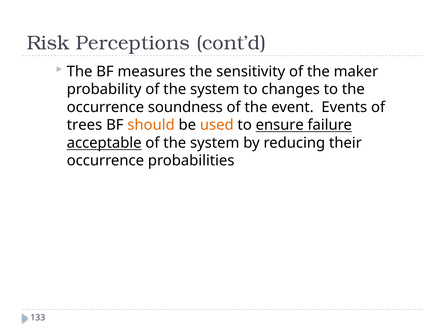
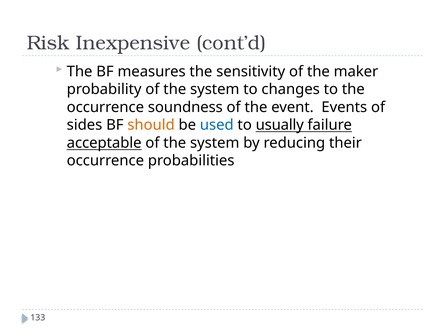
Perceptions: Perceptions -> Inexpensive (133, 43)
trees: trees -> sides (85, 125)
used colour: orange -> blue (217, 125)
ensure: ensure -> usually (280, 125)
